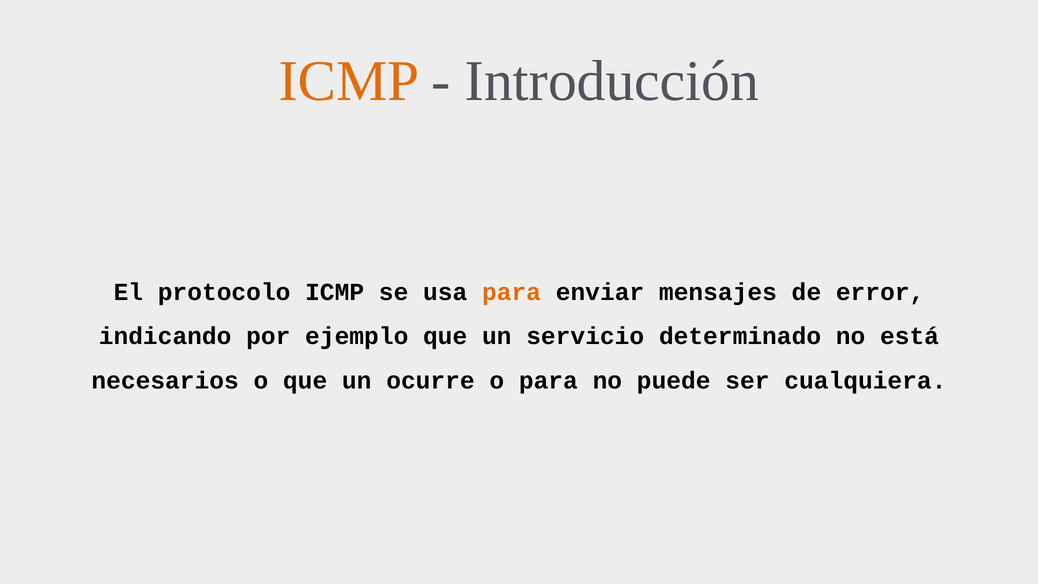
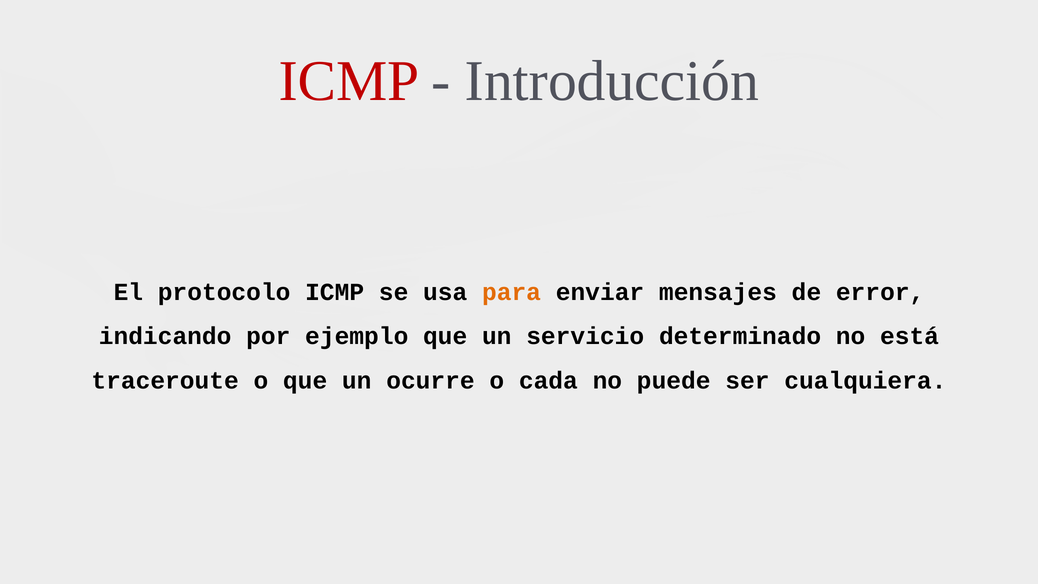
ICMP colour: orange -> red (349, 81)
necesarios: necesarios -> traceroute (165, 380)
o para: para -> cada (548, 380)
